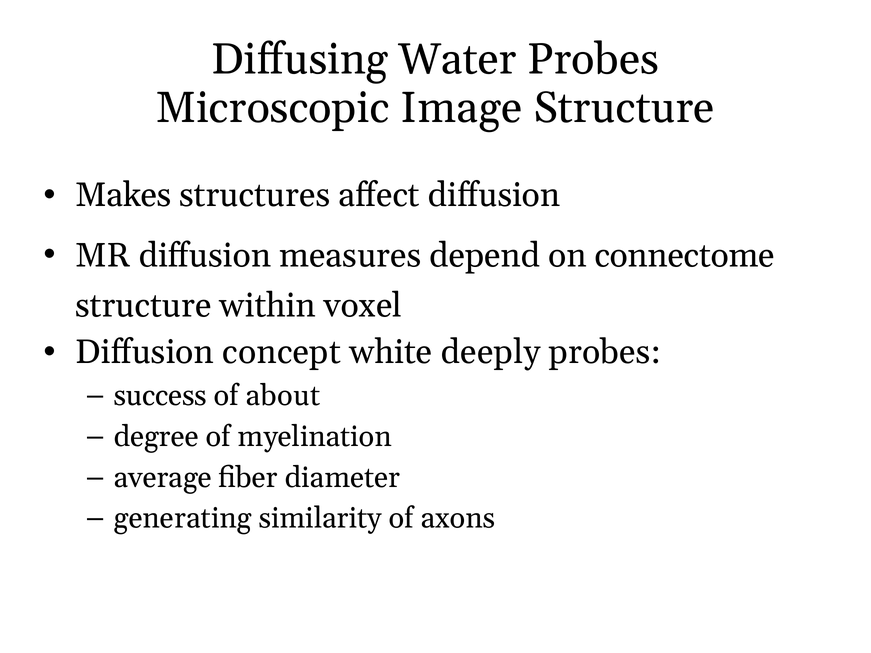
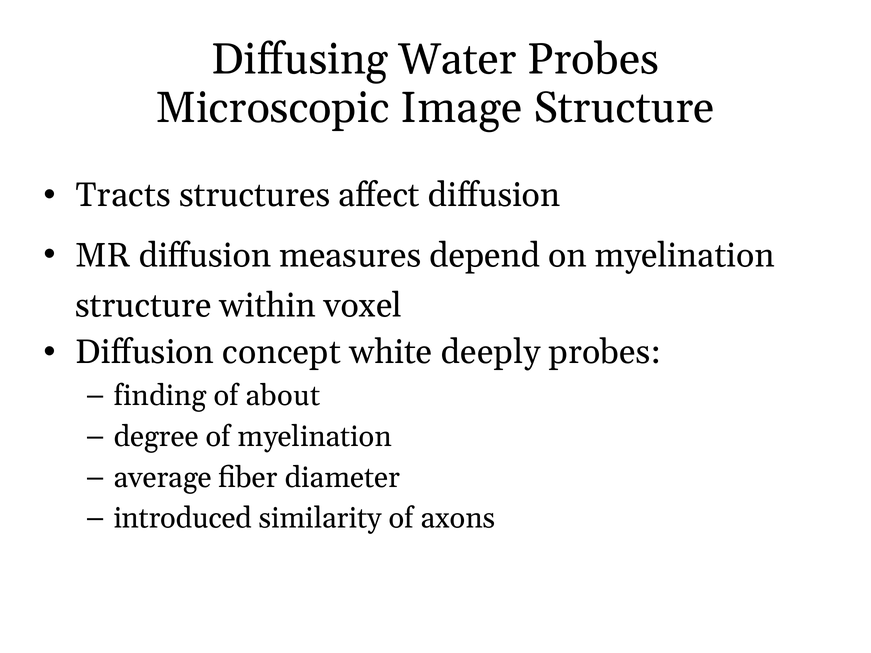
Makes: Makes -> Tracts (123, 195)
on connectome: connectome -> myelination (685, 256)
success: success -> finding (160, 396)
generating: generating -> introduced (183, 519)
